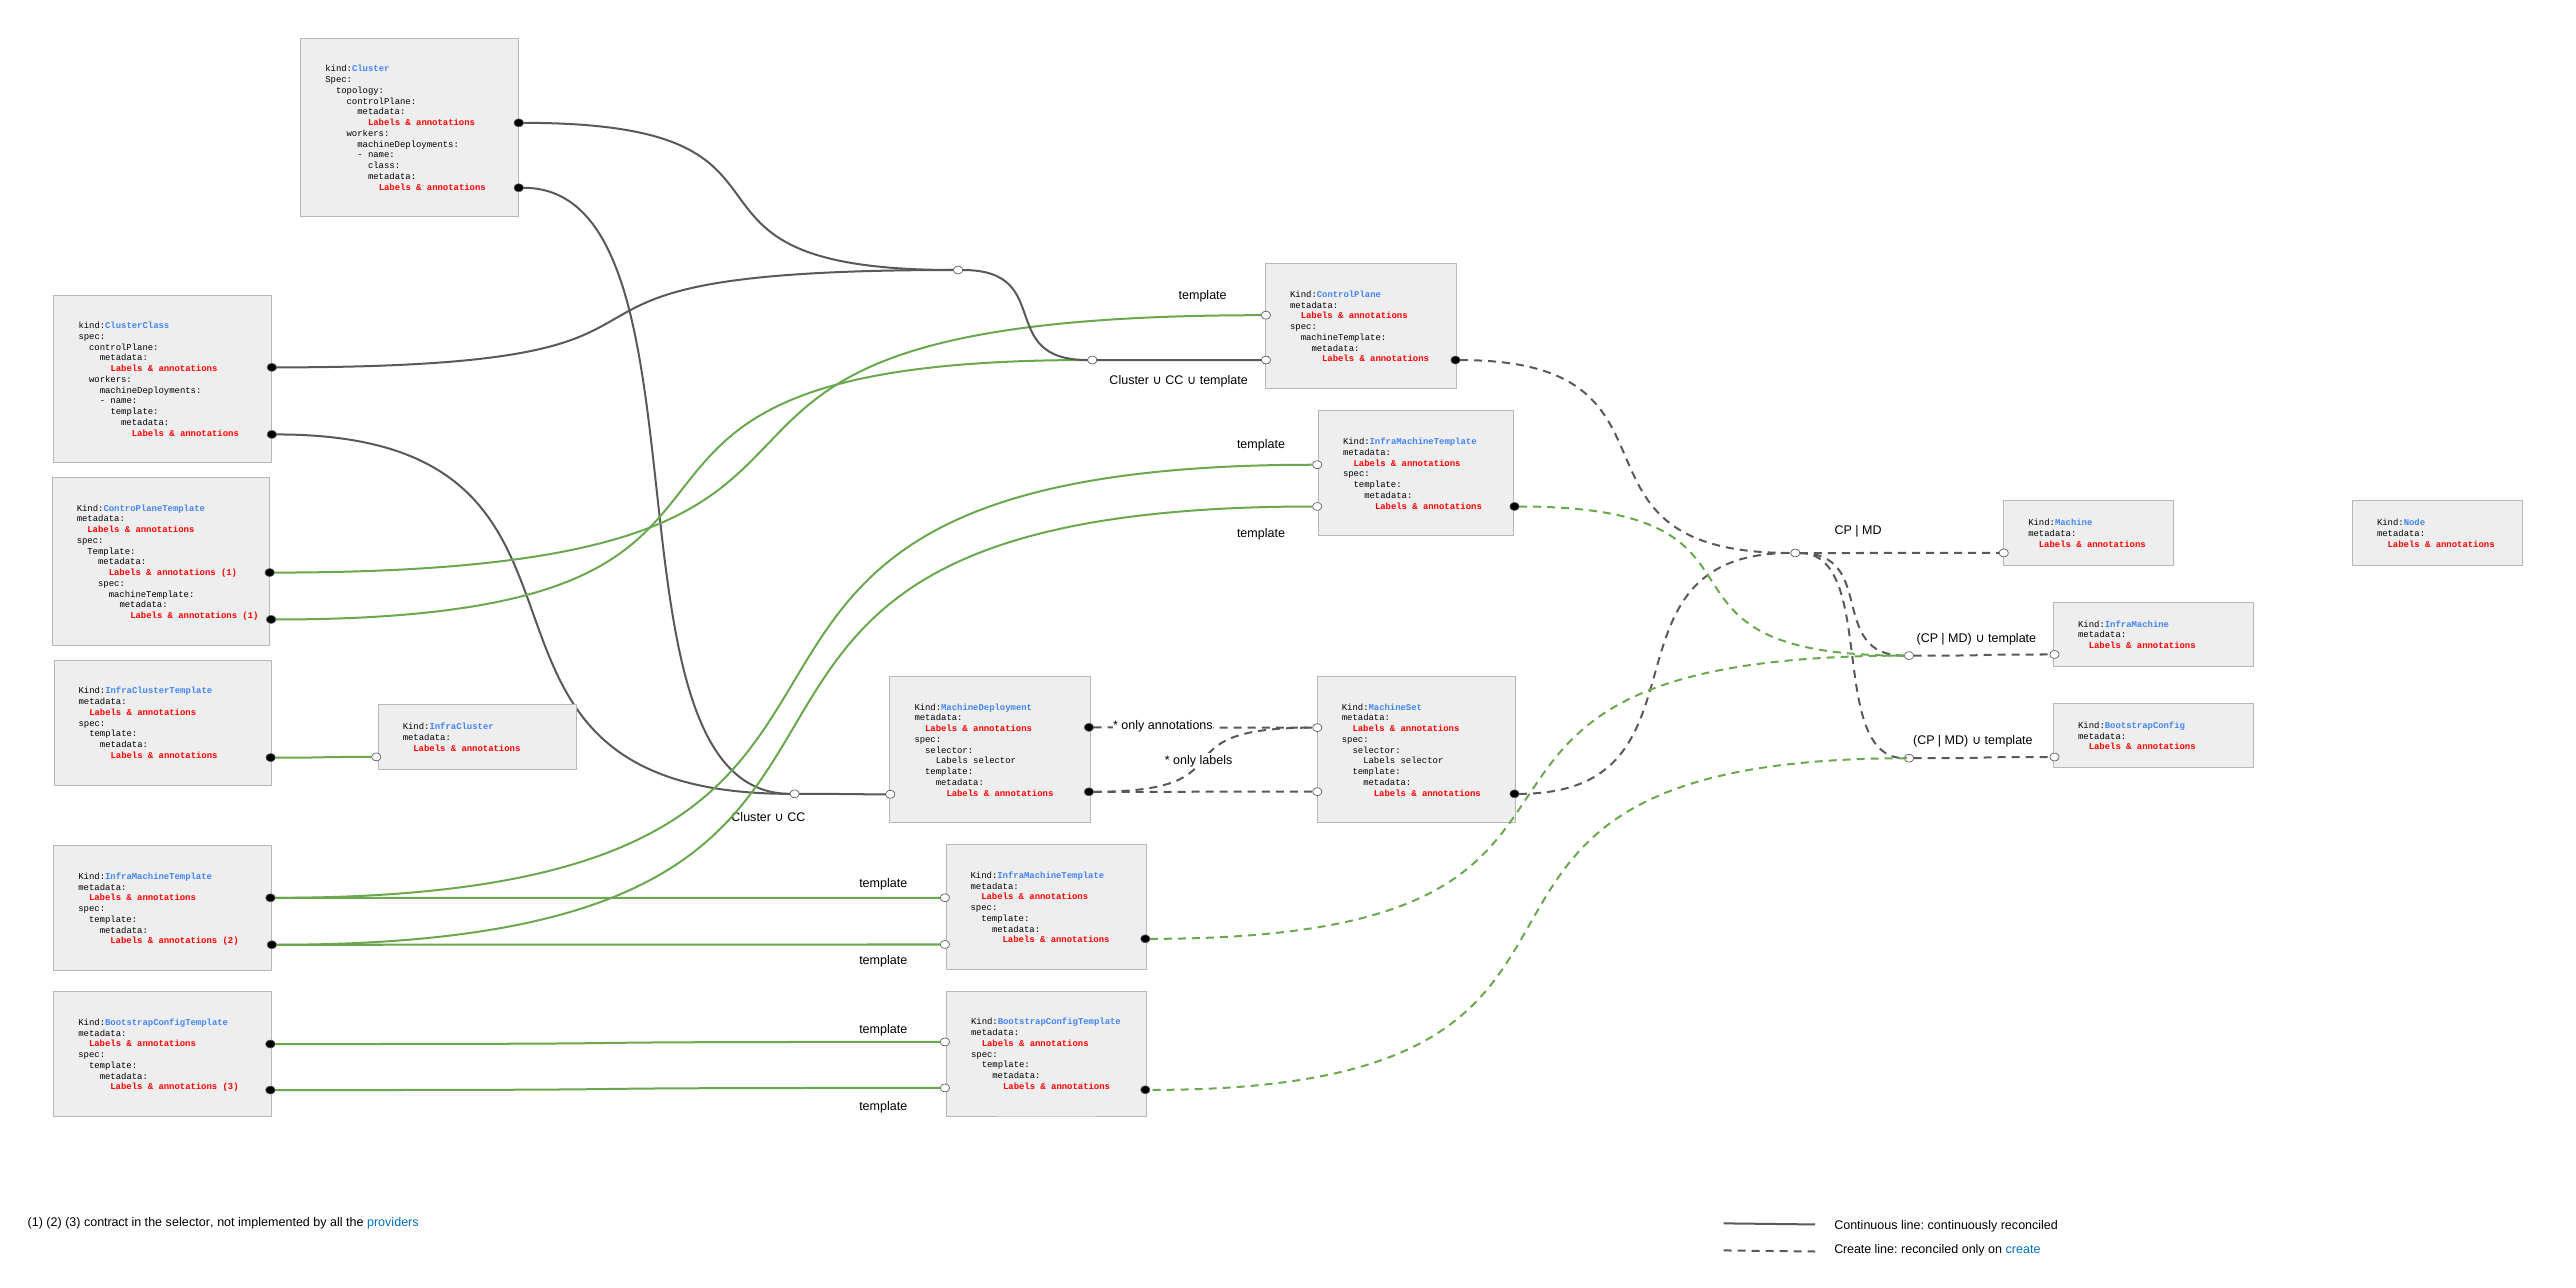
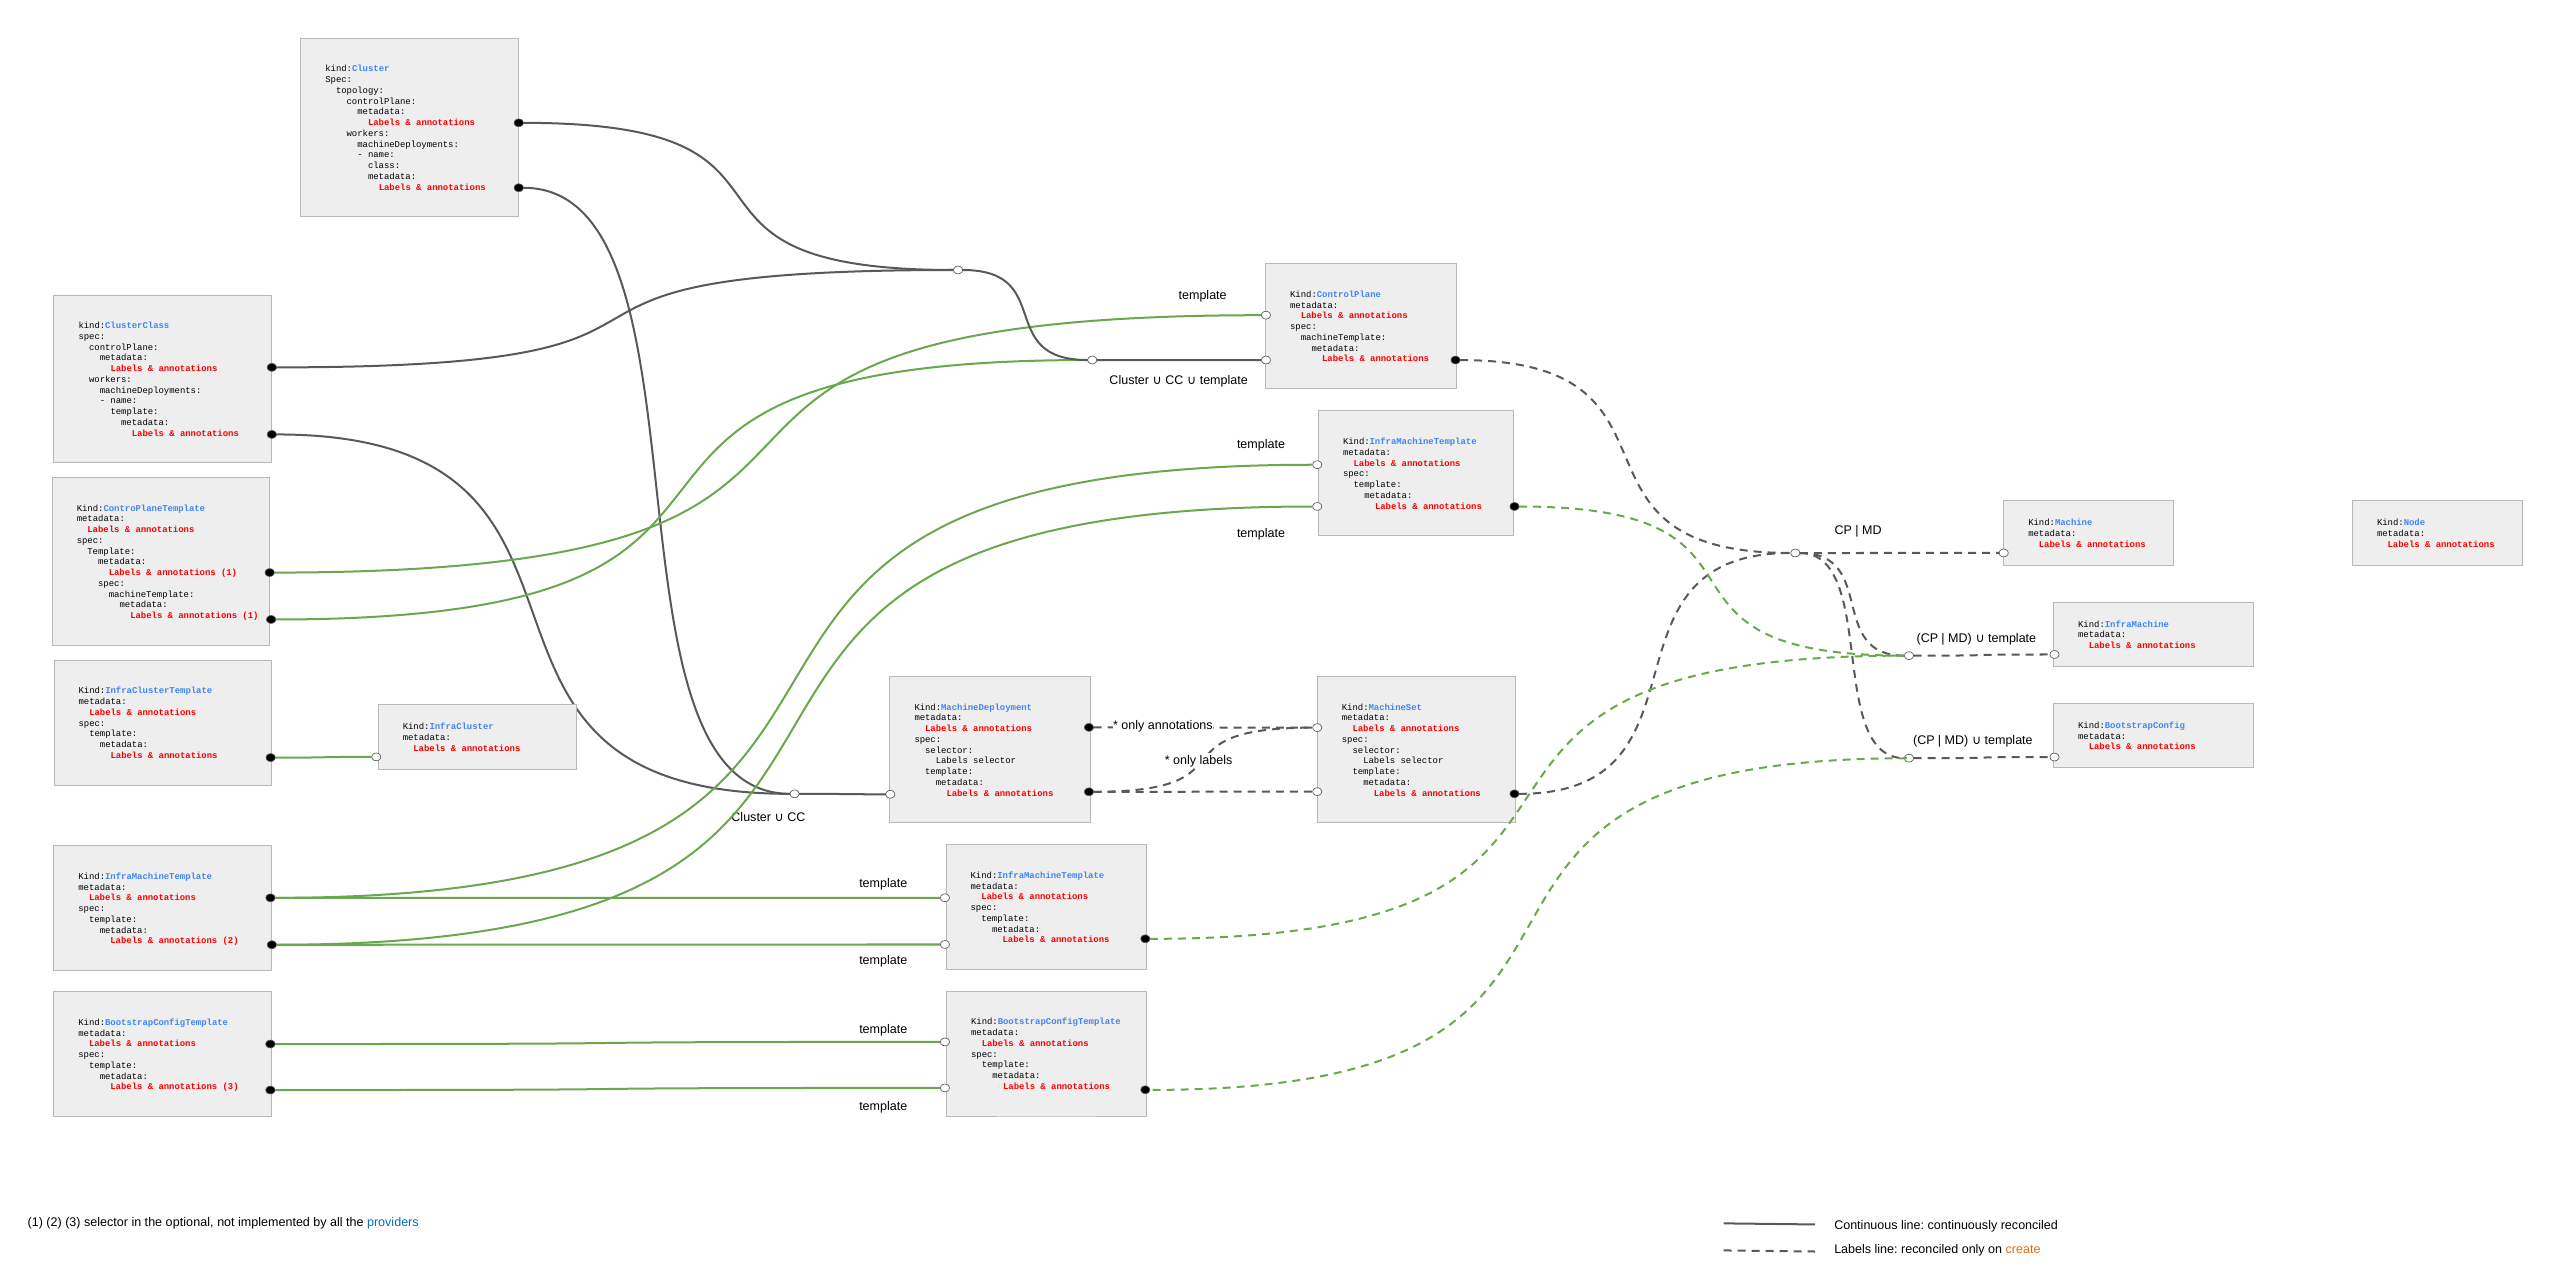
3 contract: contract -> selector (106, 1222)
the selector: selector -> optional (190, 1222)
Create: Create -> Labels (1853, 1250)
create colour: blue -> orange (2023, 1250)
